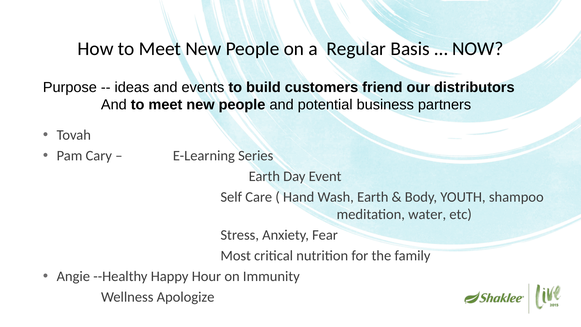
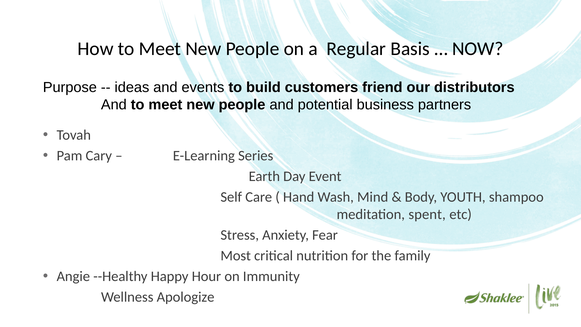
Wash Earth: Earth -> Mind (373, 197)
water: water -> spent (427, 214)
